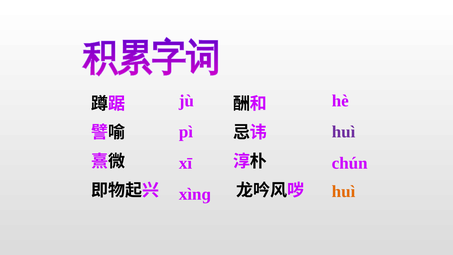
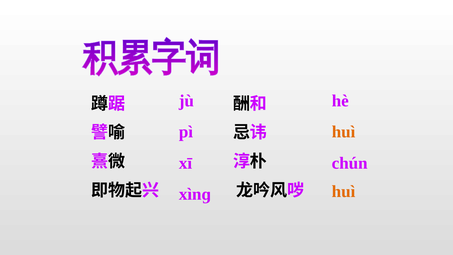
huì colour: purple -> orange (344, 132)
